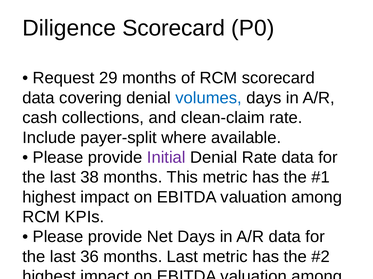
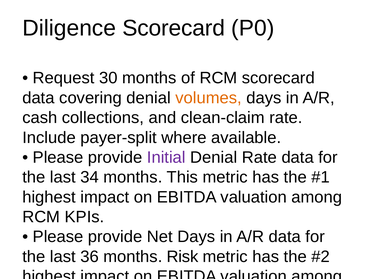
29: 29 -> 30 (108, 78)
volumes colour: blue -> orange (209, 98)
38: 38 -> 34 (90, 178)
months Last: Last -> Risk (182, 257)
